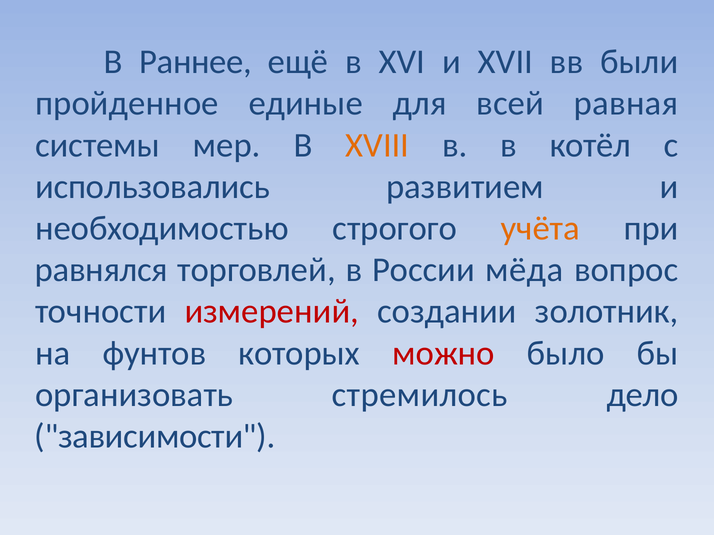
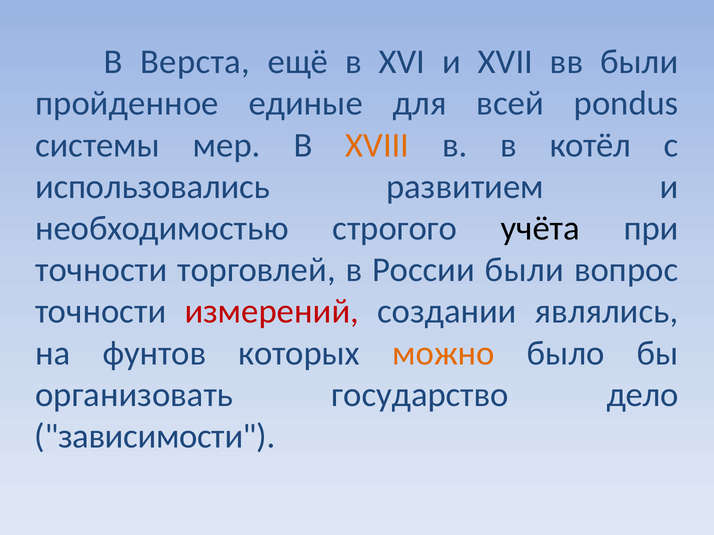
Раннее: Раннее -> Верста (195, 62)
равная: равная -> pondus (626, 104)
учёта colour: orange -> black (540, 229)
равнялся: равнялся -> точности (101, 270)
России мёда: мёда -> были (524, 270)
золотник: золотник -> являлись (607, 312)
можно colour: red -> orange (444, 353)
стремилось: стремилось -> государство (420, 395)
